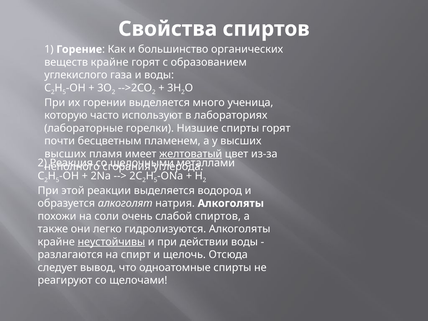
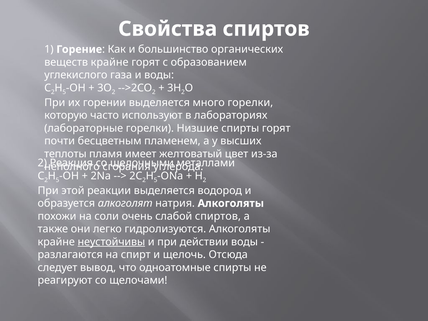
много ученица: ученица -> горелки (250, 102)
высших: высших -> теплоты (65, 154)
желтоватый underline: present -> none (191, 154)
